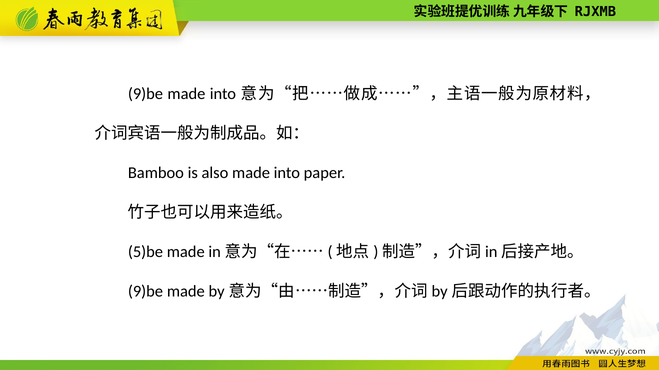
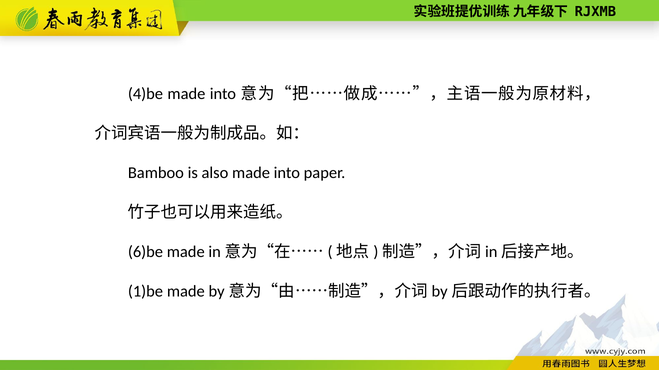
9)be: 9)be -> 4)be (145, 94)
5)be: 5)be -> 6)be (145, 252)
9)be: 9)be -> 1)be (145, 292)
